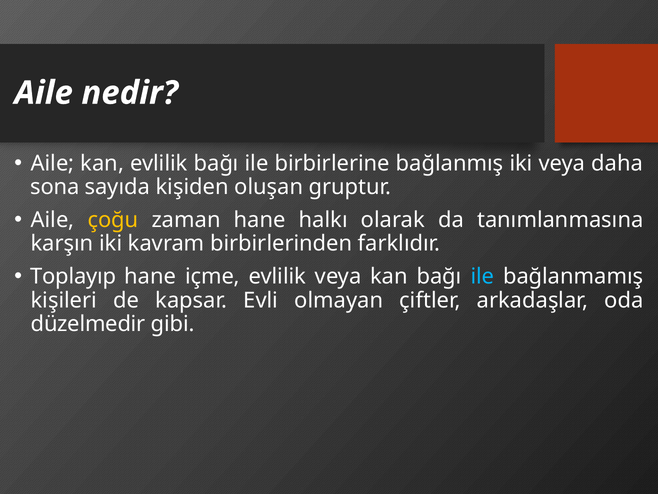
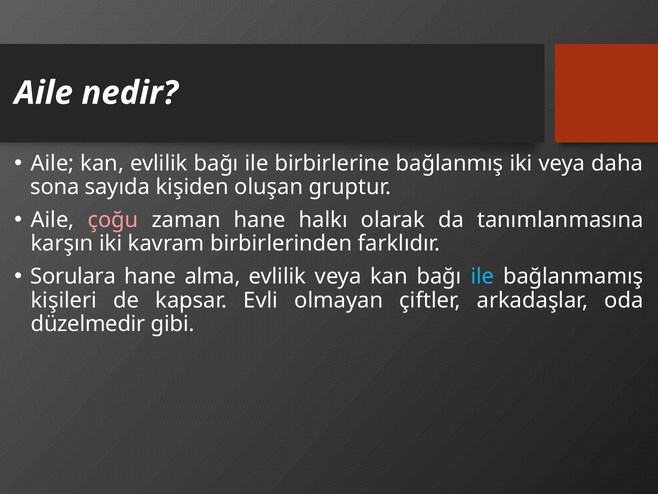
çoğu colour: yellow -> pink (113, 220)
Toplayıp: Toplayıp -> Sorulara (73, 276)
içme: içme -> alma (213, 276)
